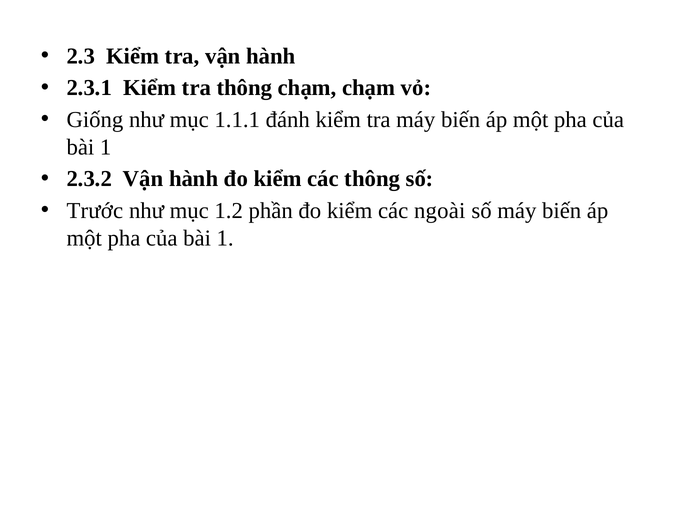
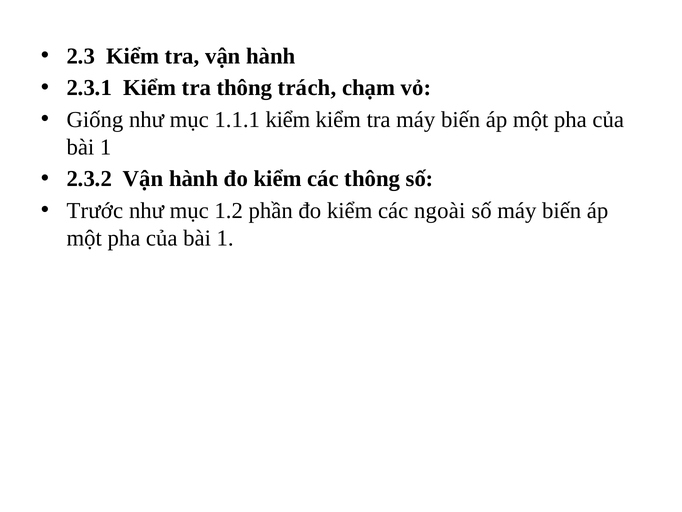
thông chạm: chạm -> trách (307, 88)
1.1.1 đánh: đánh -> kiểm (288, 120)
